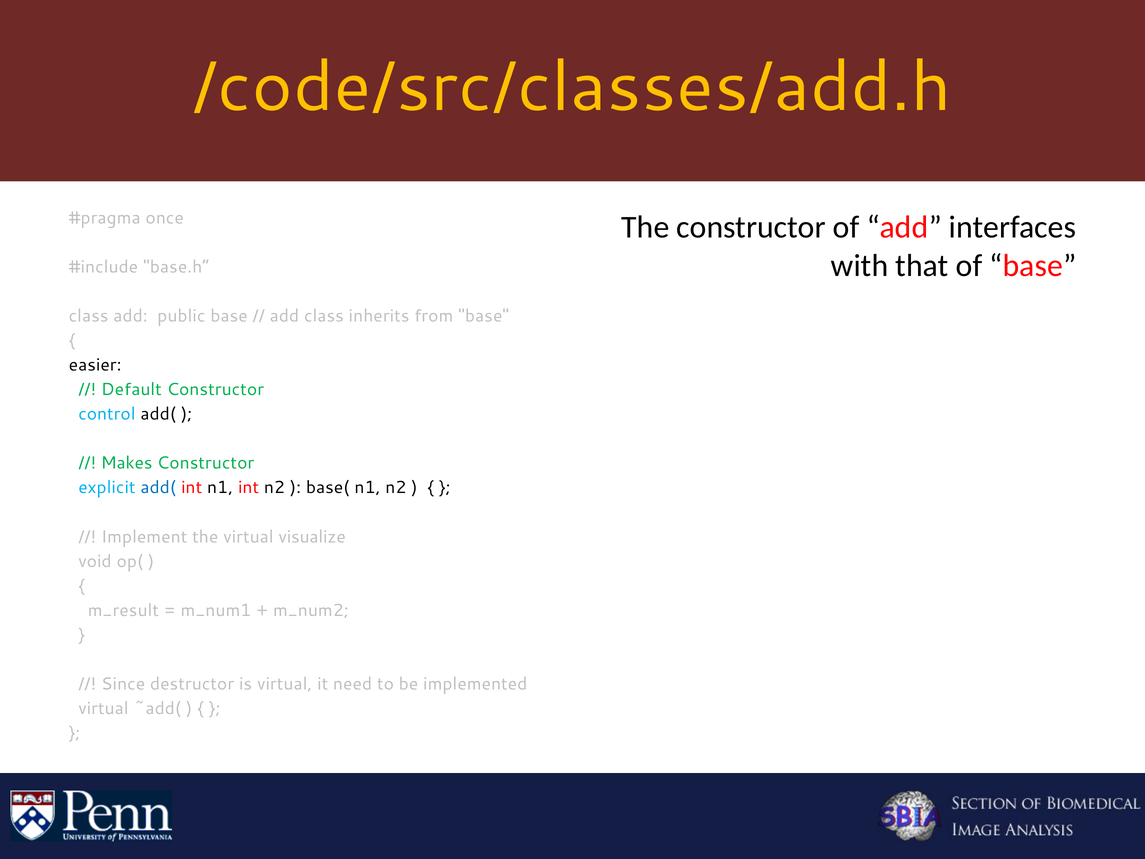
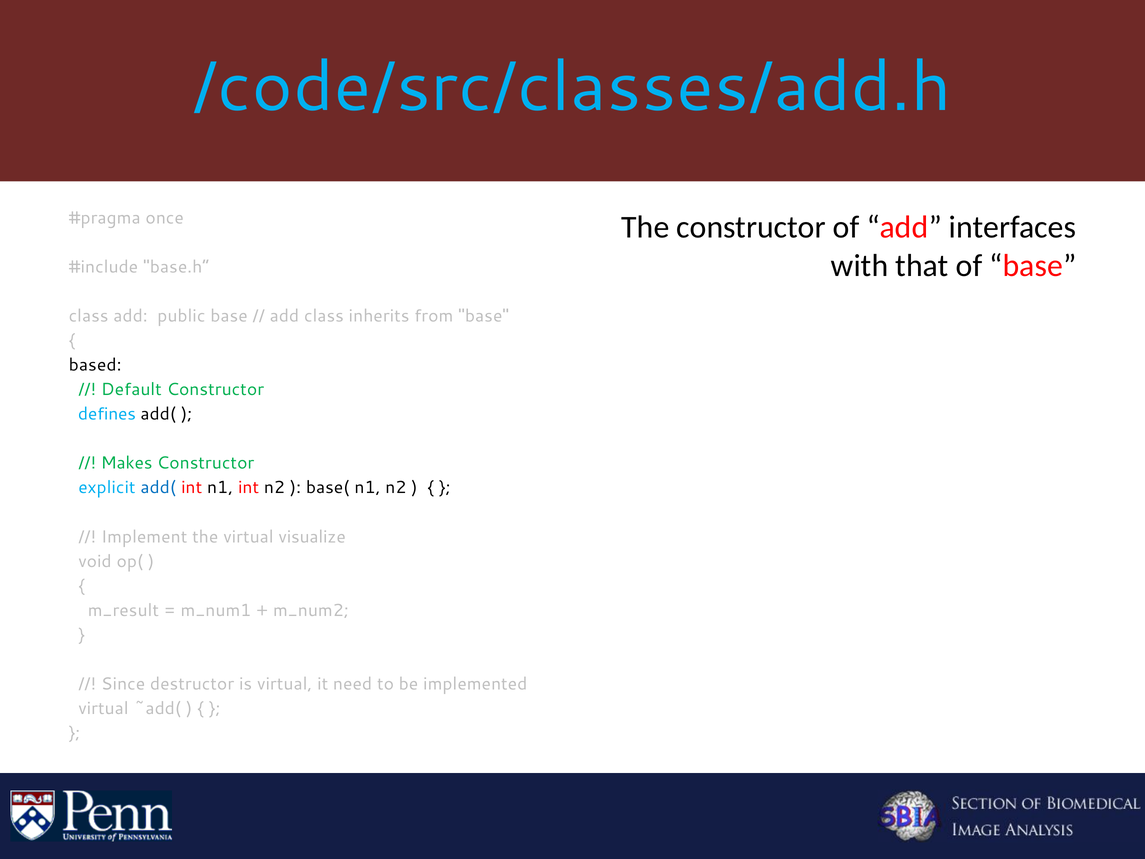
/code/src/classes/add.h colour: yellow -> light blue (572, 87)
easier: easier -> based (95, 365)
control: control -> defines (107, 414)
